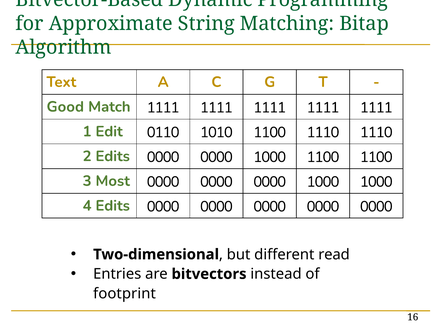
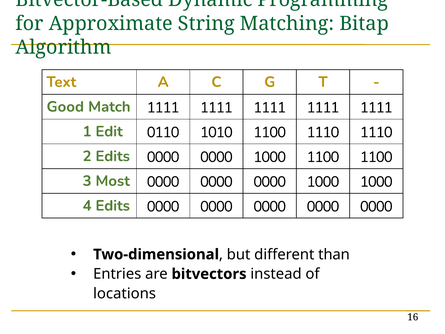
read: read -> than (334, 254)
footprint: footprint -> locations (125, 293)
